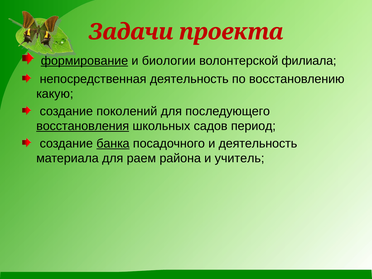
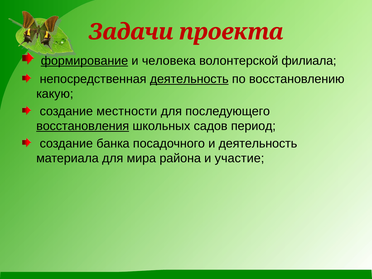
биологии: биологии -> человека (169, 61)
деятельность underline: none -> present (189, 79)
поколений: поколений -> местности (127, 111)
банка underline: present -> none (113, 143)
раем: раем -> мира (141, 158)
учитель: учитель -> участие (240, 158)
